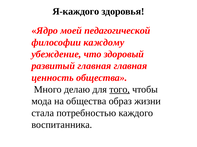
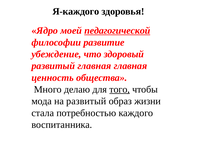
педагогической underline: none -> present (117, 31)
каждому: каждому -> развитие (104, 43)
на общества: общества -> развитый (86, 102)
